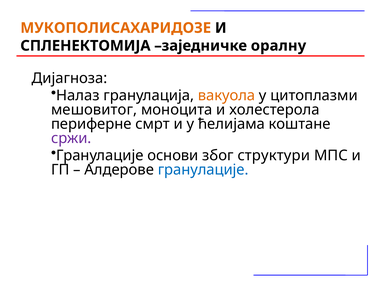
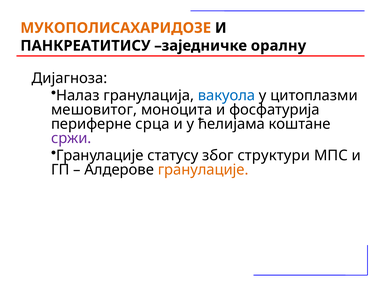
СПЛЕНЕКТОМИЈА: СПЛЕНЕКТОМИЈА -> ПАНКРЕАТИТИСУ (85, 46)
вакуола colour: orange -> blue (227, 95)
холестерола: холестерола -> фосфатурија (274, 110)
смрт: смрт -> срца (153, 124)
основи: основи -> статусу (173, 155)
гранулације colour: blue -> orange (203, 170)
